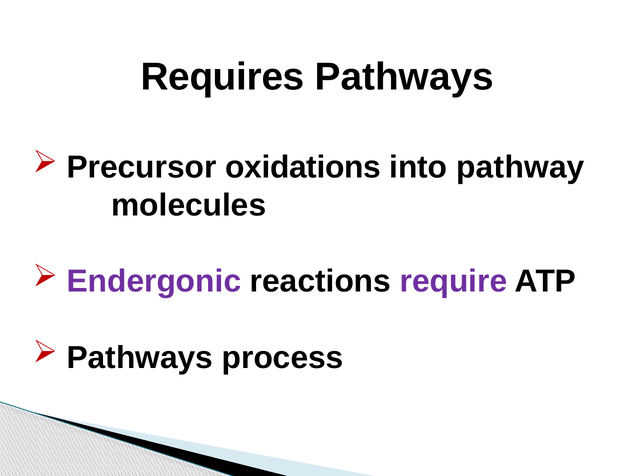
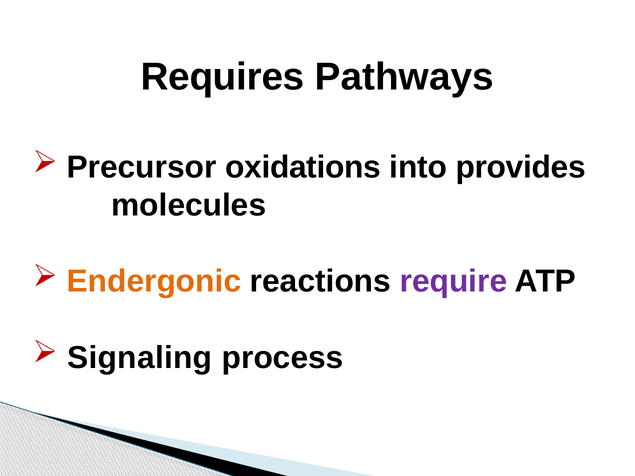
pathway: pathway -> provides (521, 167)
Endergonic colour: purple -> orange (154, 282)
Pathways: Pathways -> Signaling (140, 358)
